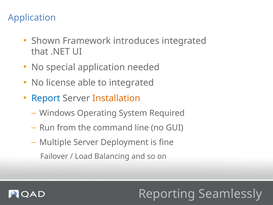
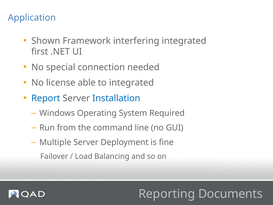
introduces: introduces -> interfering (136, 41)
that: that -> first (40, 52)
special application: application -> connection (101, 67)
Installation colour: orange -> blue (116, 98)
Seamlessly: Seamlessly -> Documents (230, 194)
